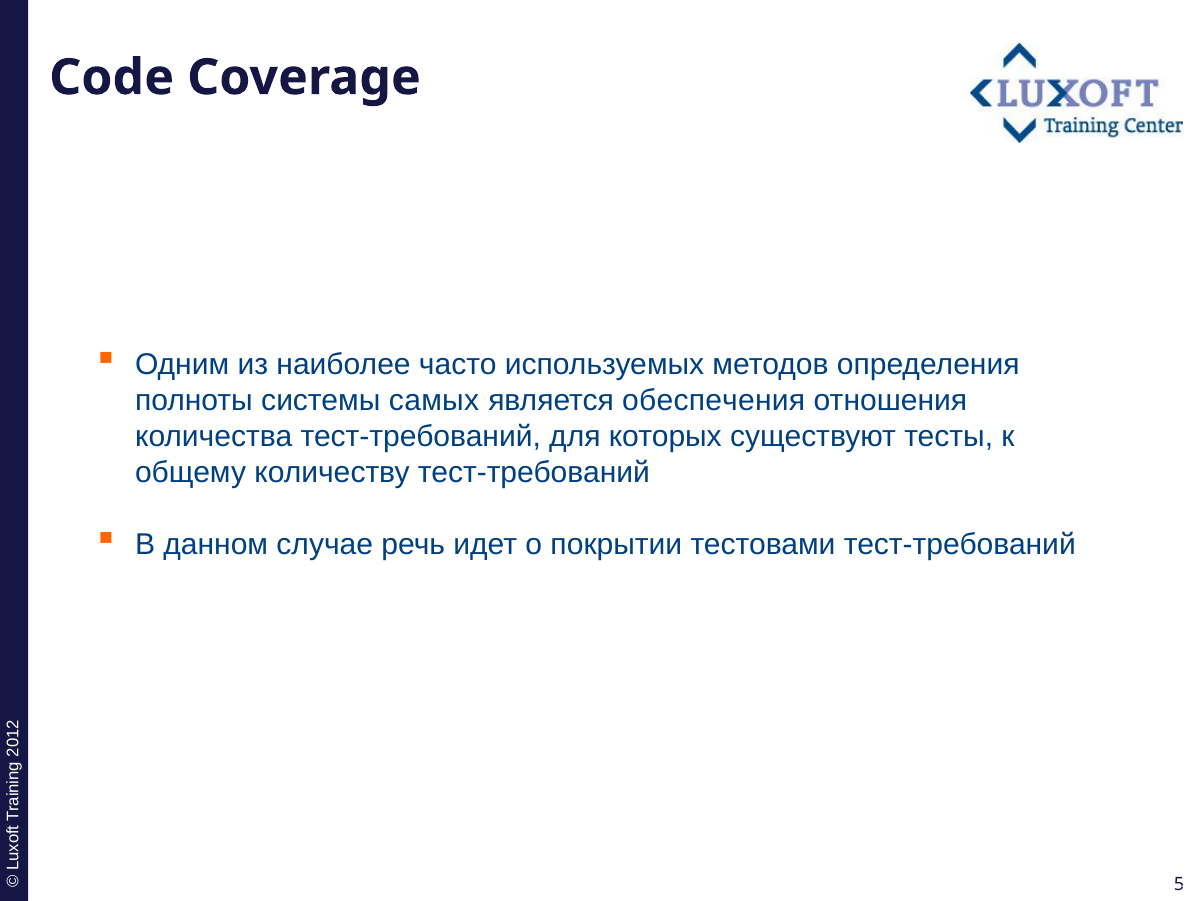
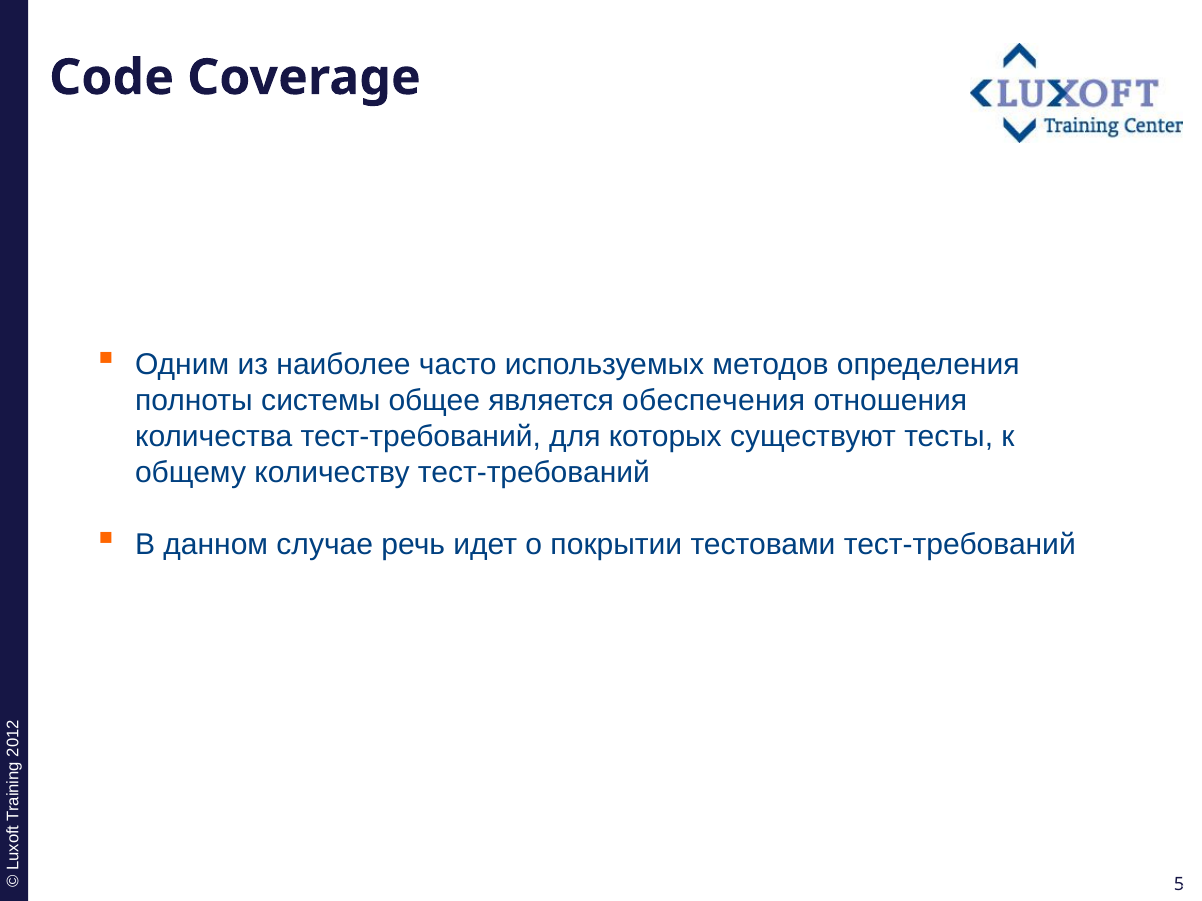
самых: самых -> общее (434, 401)
